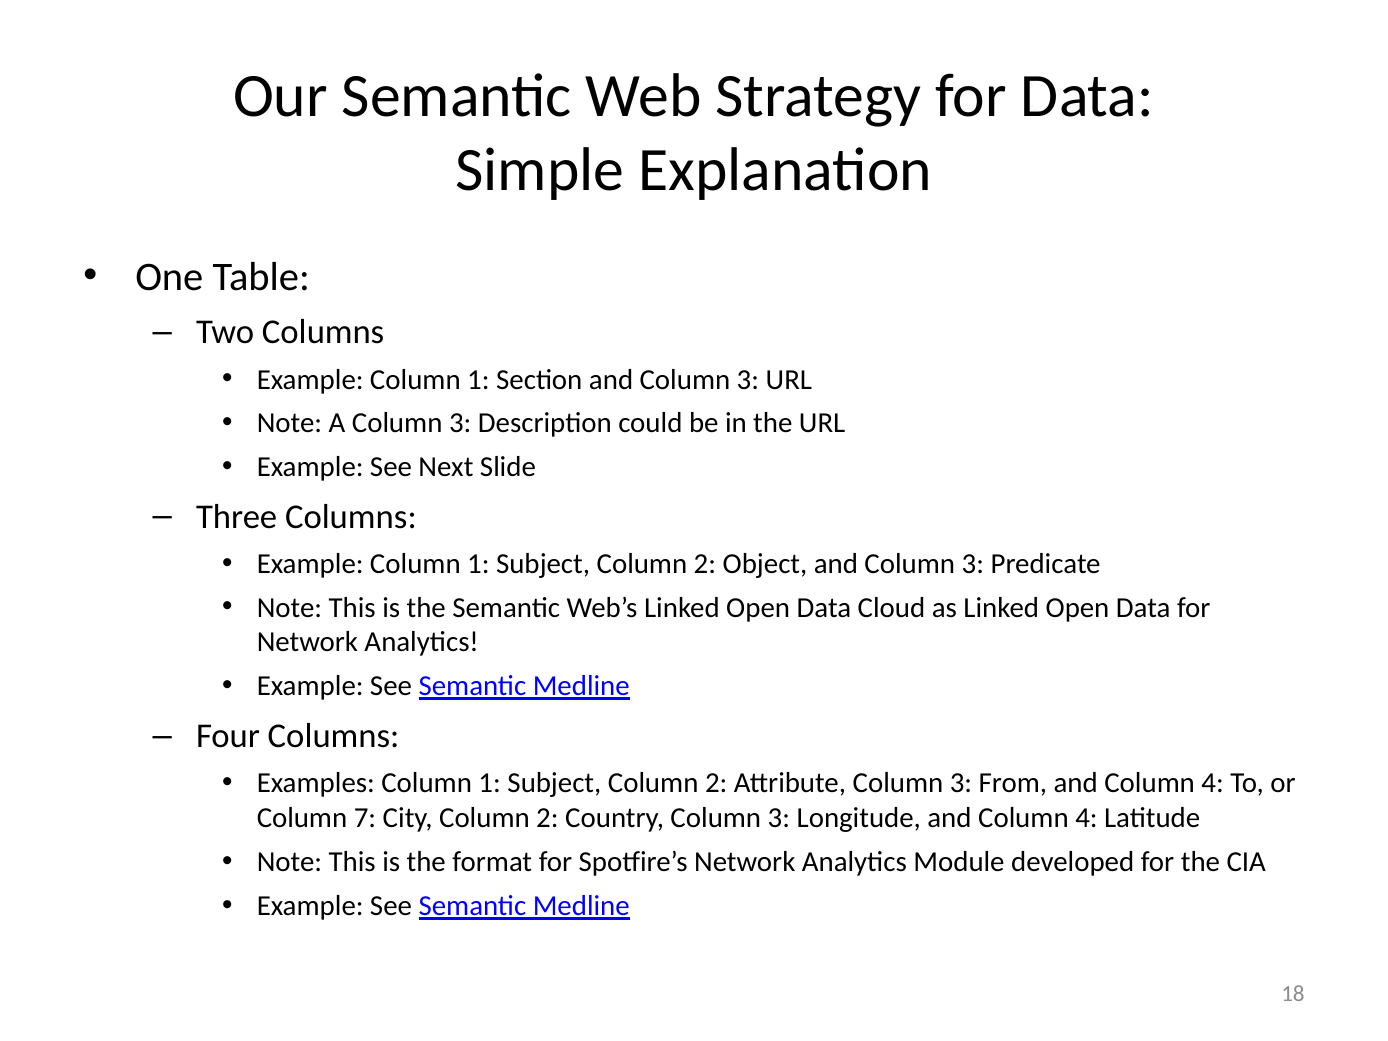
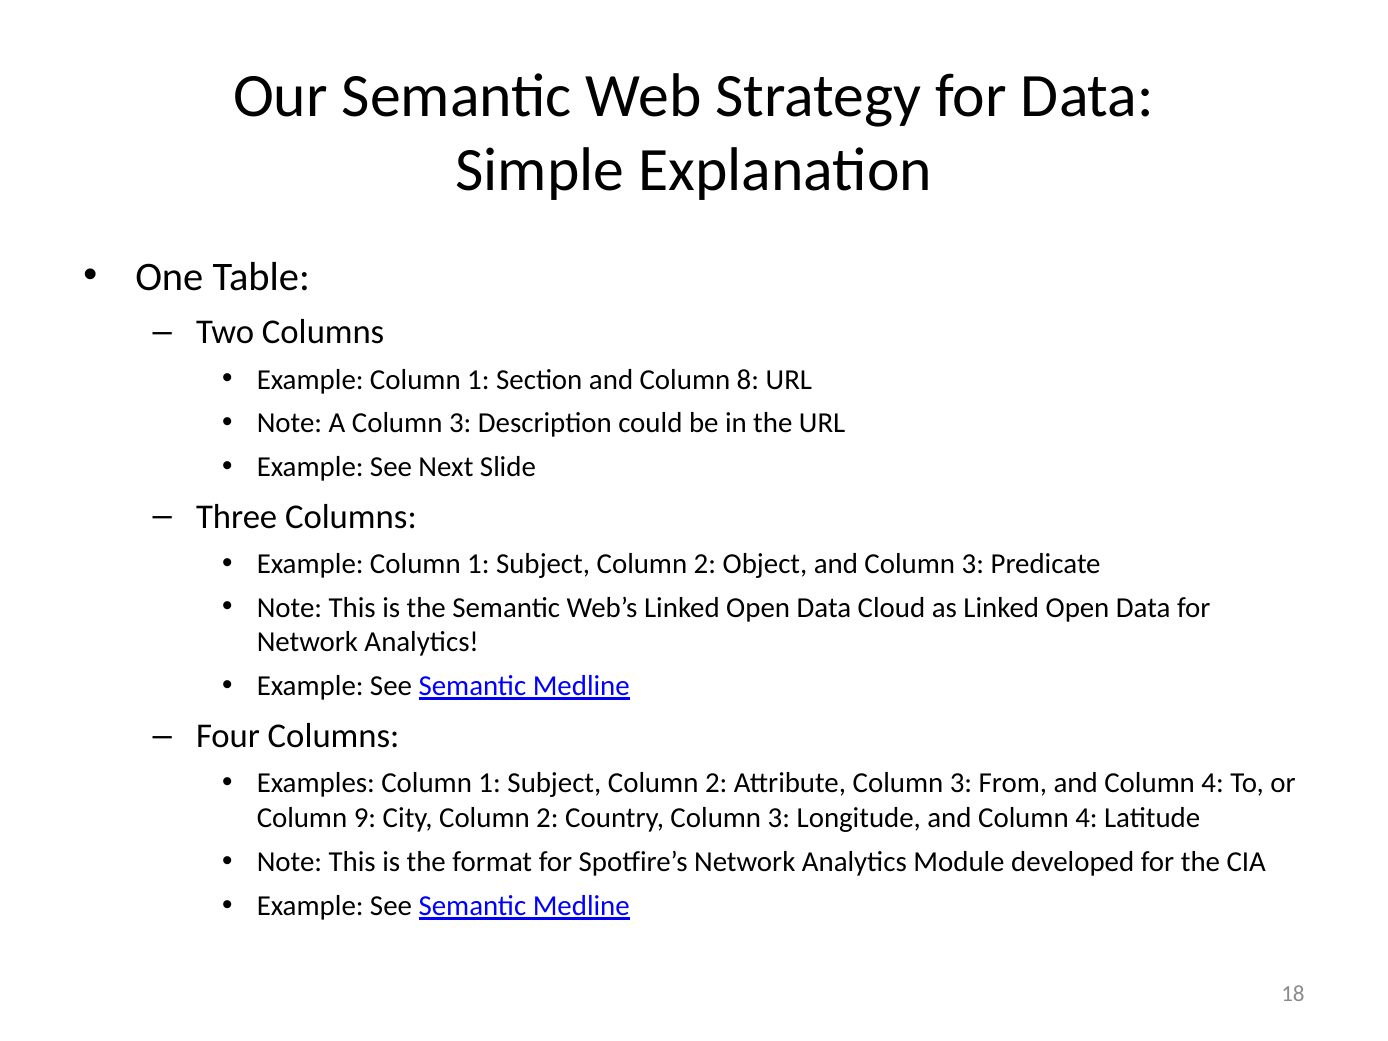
Section and Column 3: 3 -> 8 (748, 379)
7: 7 -> 9 (365, 818)
